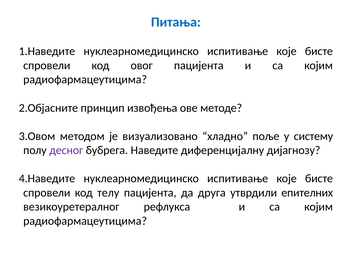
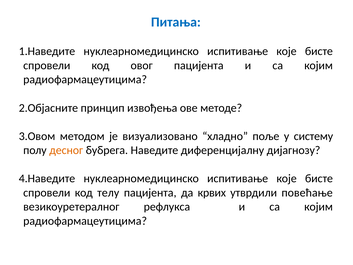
десног colour: purple -> orange (66, 150)
друга: друга -> крвих (212, 192)
епителних: епителних -> повећање (307, 192)
